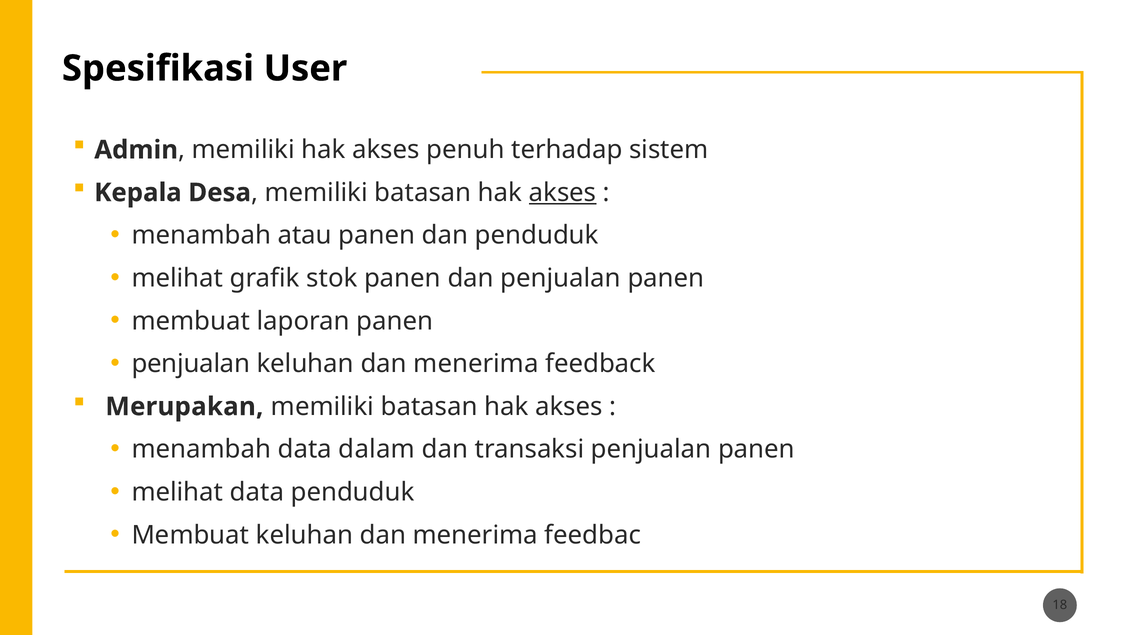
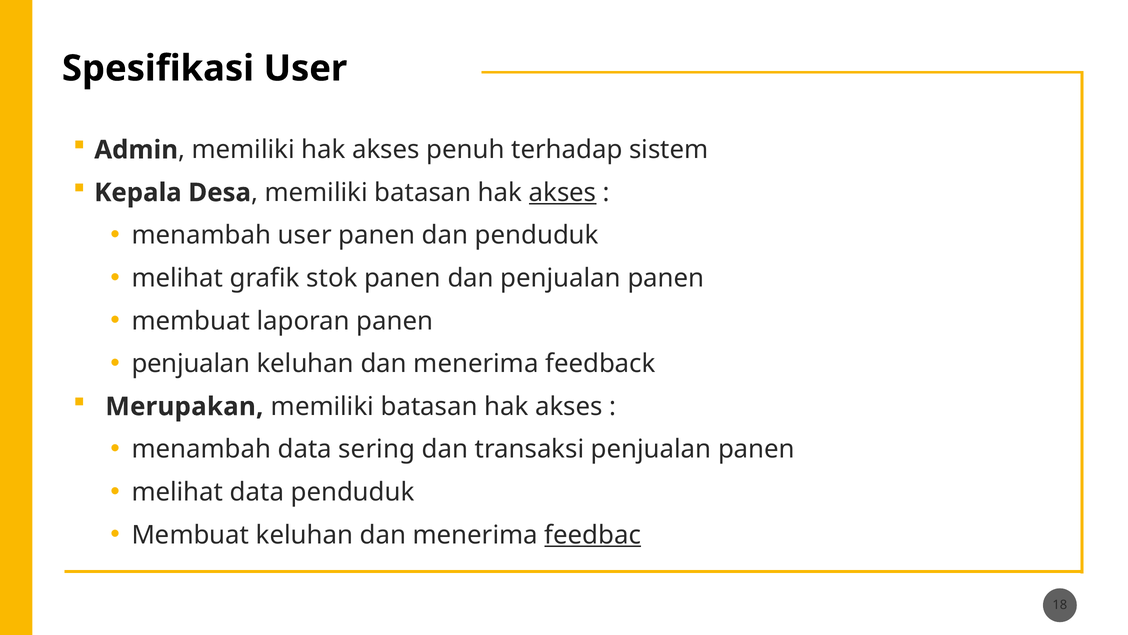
menambah atau: atau -> user (305, 235)
dalam: dalam -> sering (377, 449)
feedbac underline: none -> present (593, 535)
